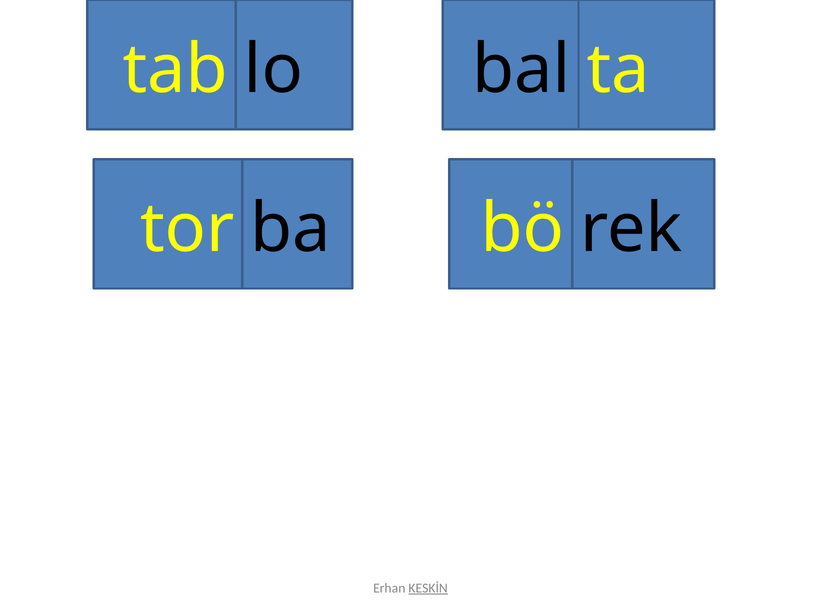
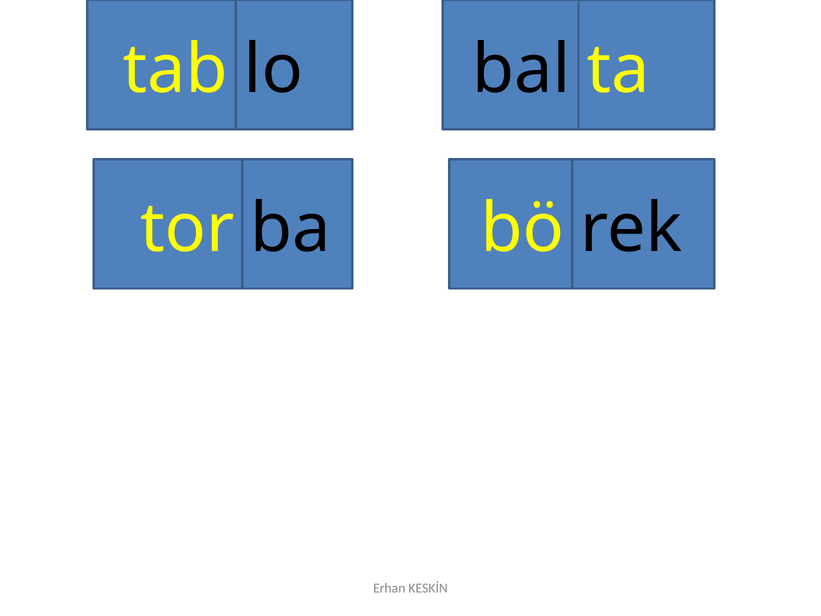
KESKİN underline: present -> none (428, 588)
